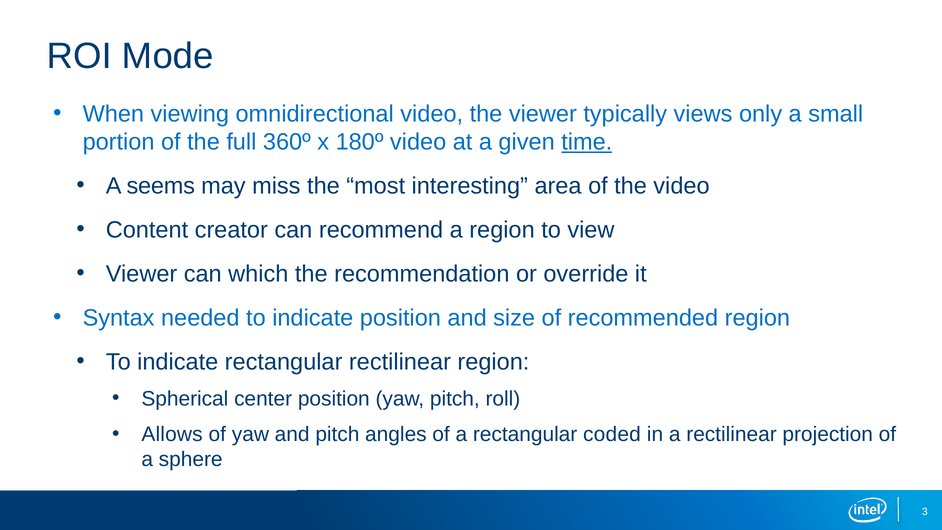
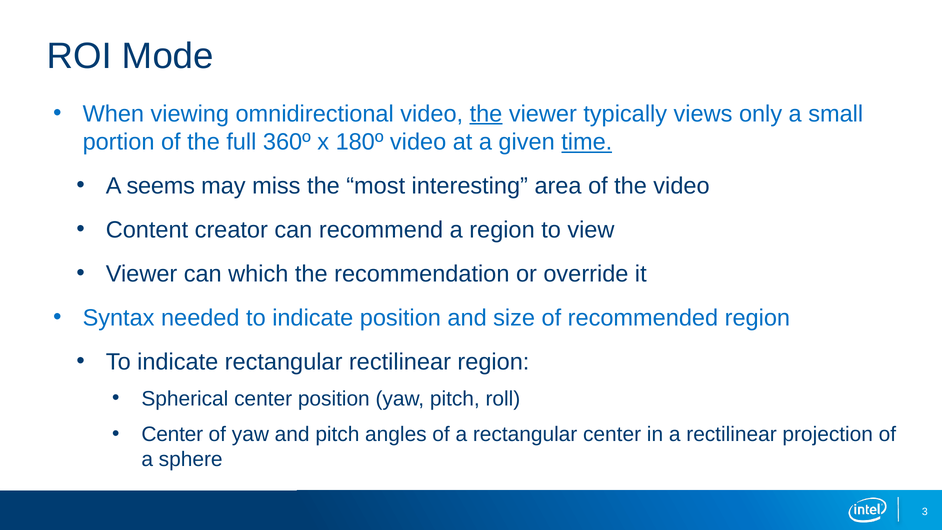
the underline: none -> present (486, 114)
Allows: Allows -> Center (172, 434)
rectangular coded: coded -> center (612, 434)
